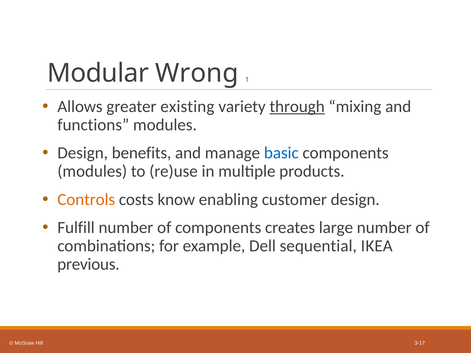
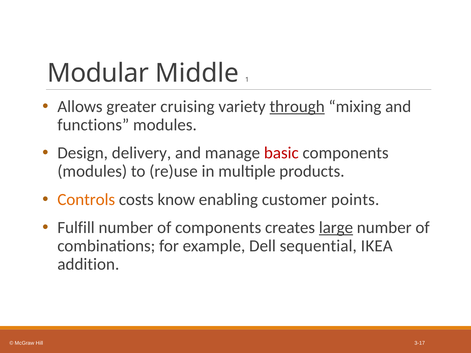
Wrong: Wrong -> Middle (197, 73)
existing: existing -> cruising (187, 107)
benefits: benefits -> delivery (141, 153)
basic colour: blue -> red (281, 153)
customer design: design -> points (355, 200)
large underline: none -> present (336, 228)
previous: previous -> addition (88, 264)
